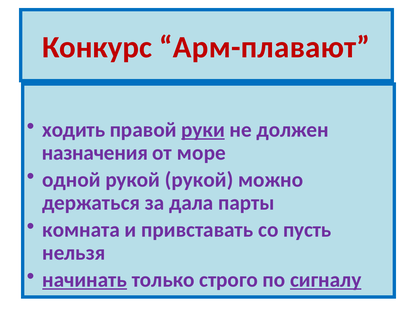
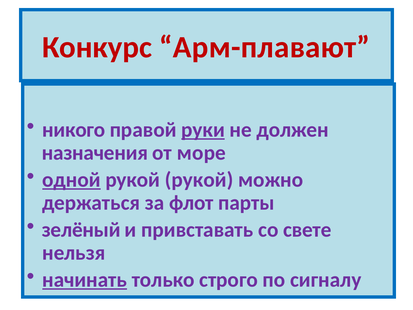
ходить: ходить -> никого (74, 130)
одной underline: none -> present (71, 180)
дала: дала -> флот (191, 203)
комната: комната -> зелёный (81, 230)
пусть: пусть -> свете (307, 230)
сигналу underline: present -> none (326, 280)
